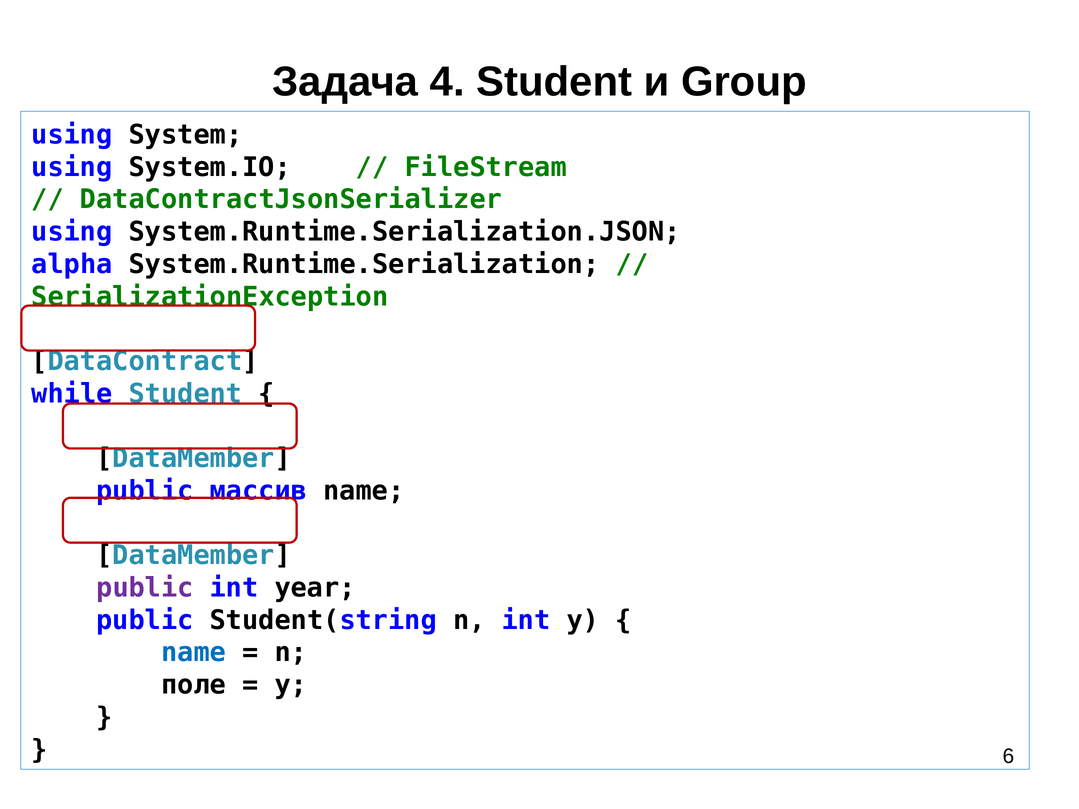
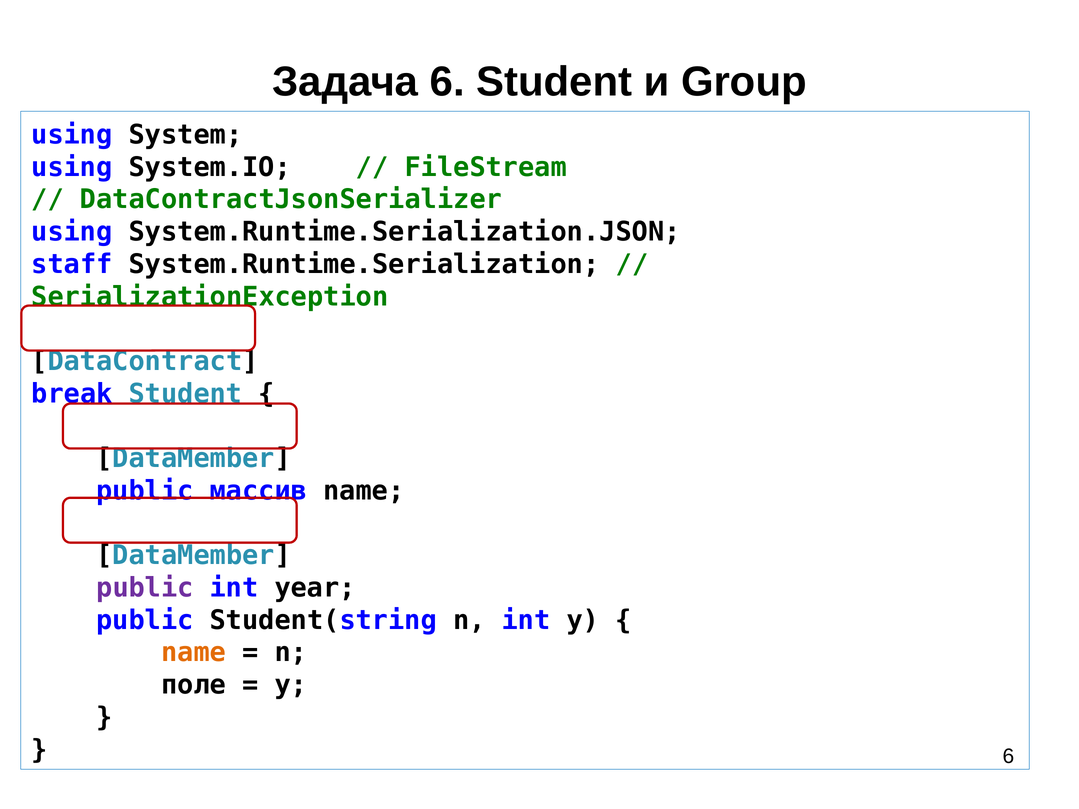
Задача 4: 4 -> 6 (447, 82)
alpha: alpha -> staff (72, 264)
while: while -> break (72, 394)
name colour: blue -> orange (194, 653)
